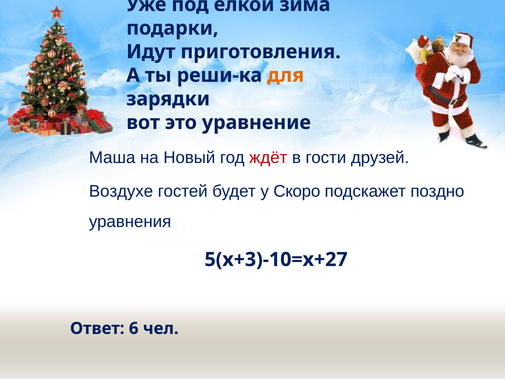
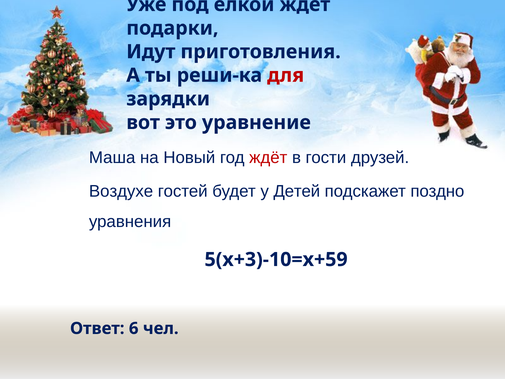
ёлкой зима: зима -> ждёт (305, 5)
для colour: orange -> red (286, 75)
Скоро: Скоро -> Детей (297, 191)
5(х+3)-10=х+27: 5(х+3)-10=х+27 -> 5(х+3)-10=х+59 (276, 259)
